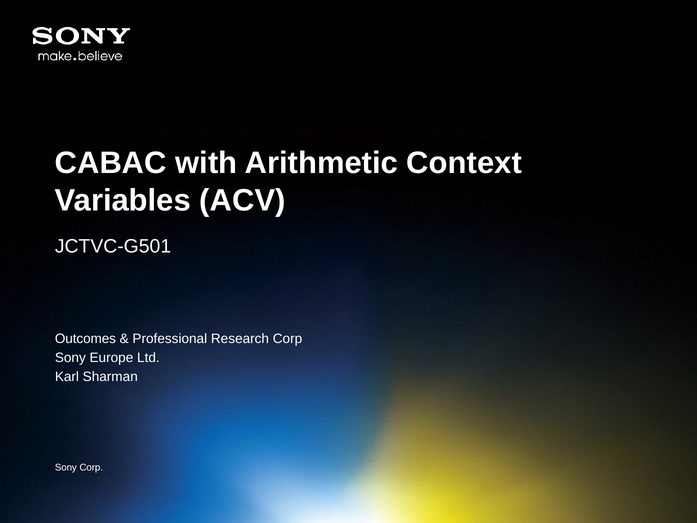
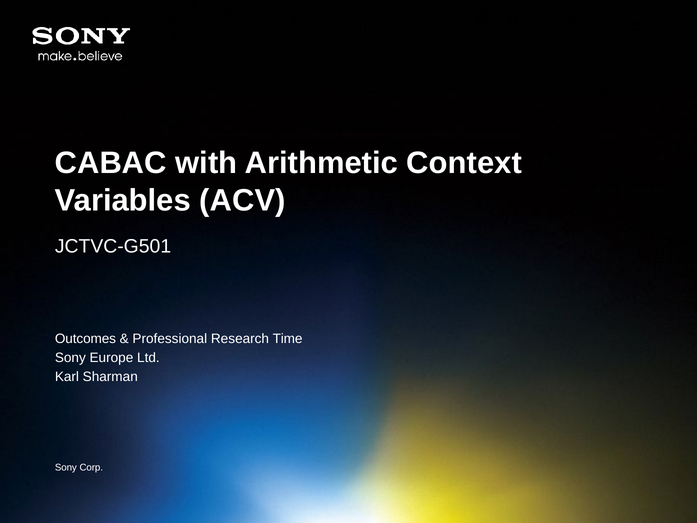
Research Corp: Corp -> Time (288, 338)
